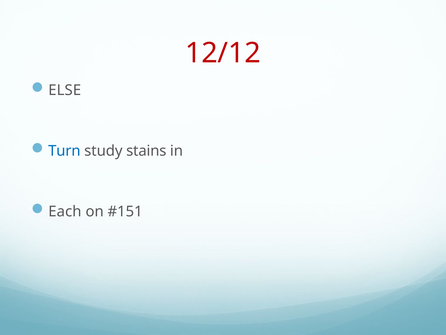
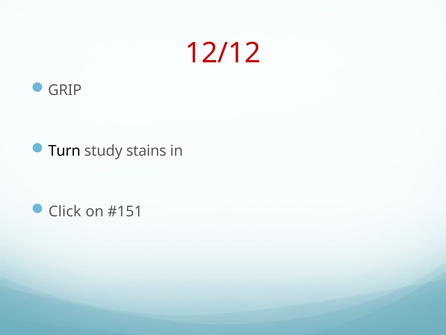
ELSE: ELSE -> GRIP (65, 90)
Turn colour: blue -> black (64, 151)
Each: Each -> Click (65, 211)
